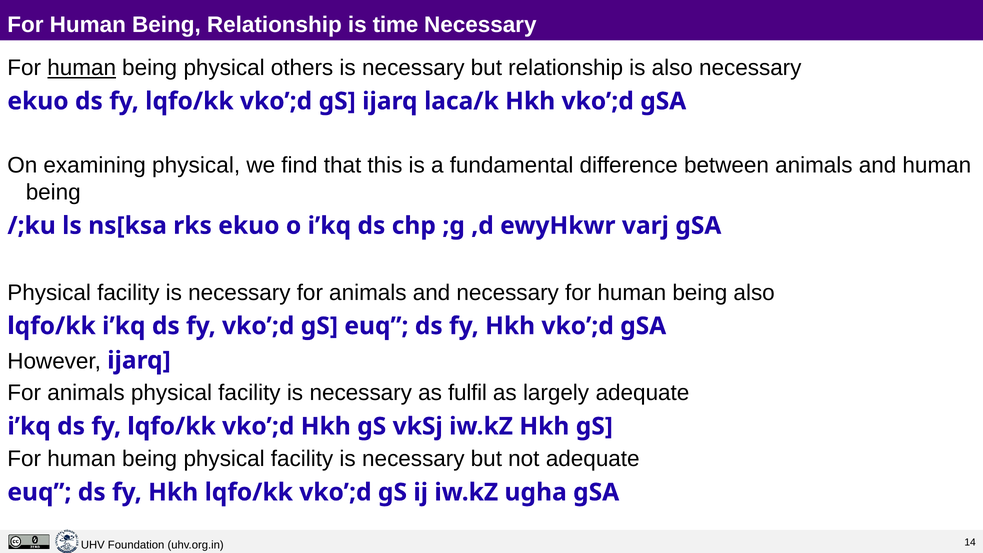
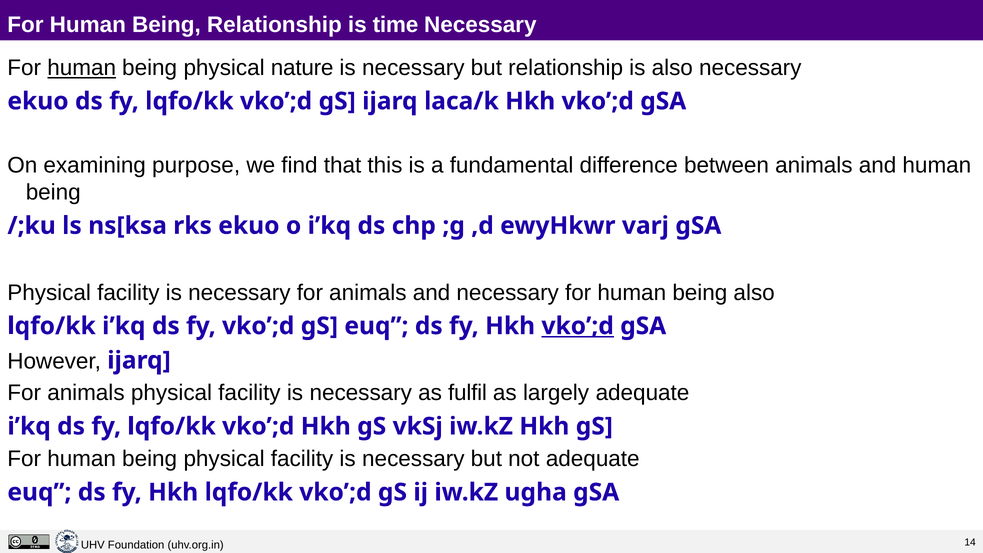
others: others -> nature (302, 68)
examining physical: physical -> purpose (196, 165)
vko’;d underline: none -> present (578, 326)
